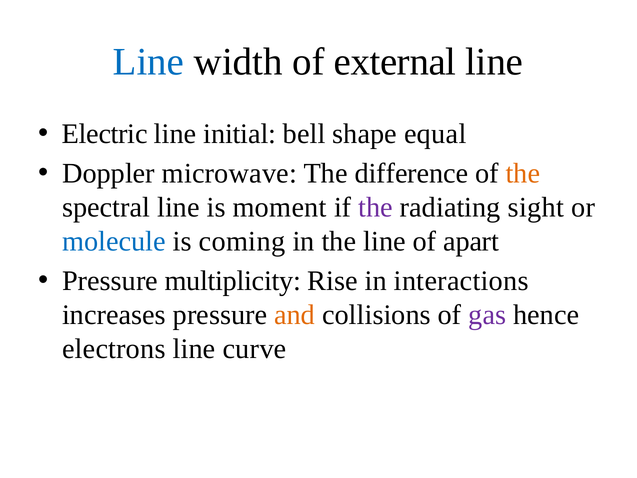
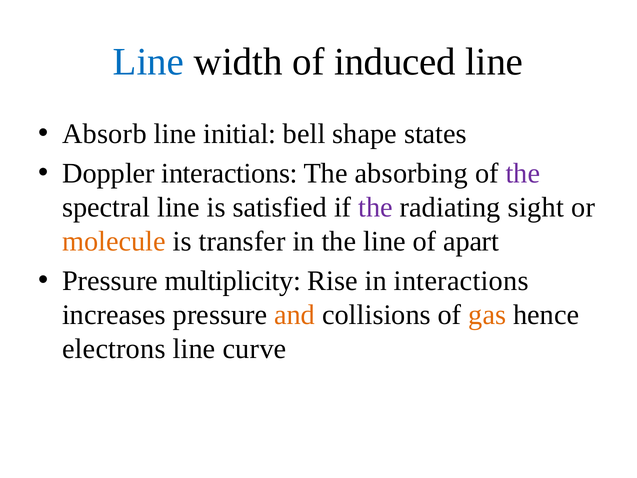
external: external -> induced (395, 62)
Electric: Electric -> Absorb (104, 134)
equal: equal -> states (435, 134)
Doppler microwave: microwave -> interactions (230, 173)
difference: difference -> absorbing (411, 173)
the colour: orange -> purple (523, 173)
moment: moment -> satisfied (280, 207)
molecule colour: blue -> orange (114, 241)
coming: coming -> transfer (242, 241)
gas colour: purple -> orange (487, 315)
